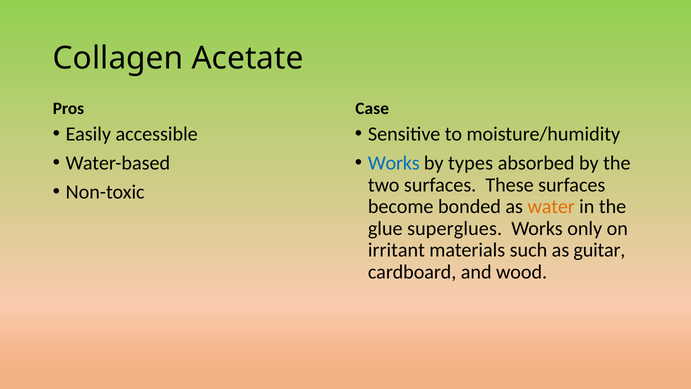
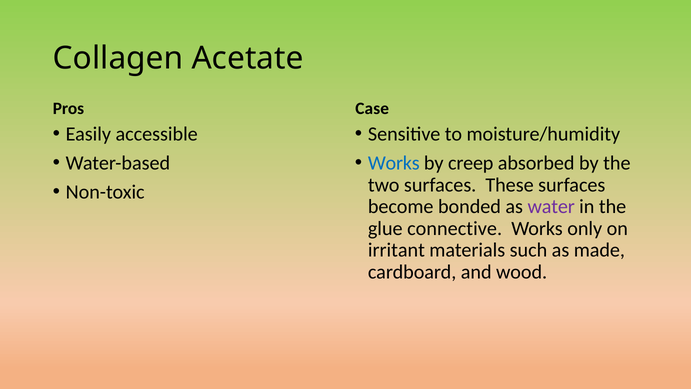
types: types -> creep (471, 163)
water colour: orange -> purple (551, 207)
superglues: superglues -> connective (455, 228)
guitar: guitar -> made (599, 250)
